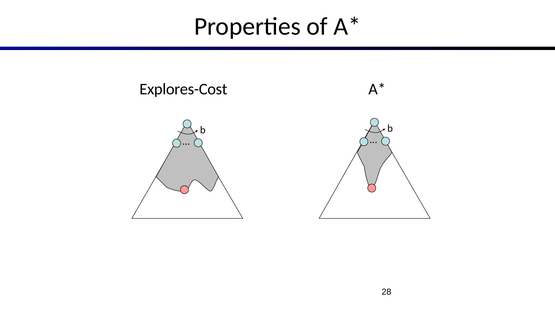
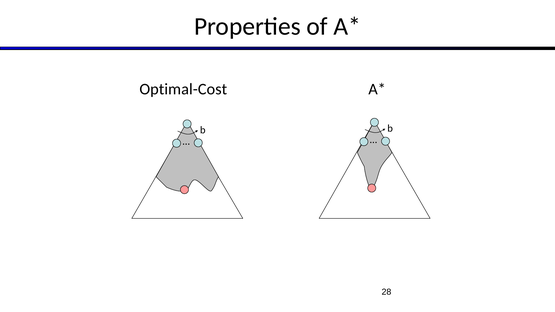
Explores-Cost: Explores-Cost -> Optimal-Cost (183, 89)
